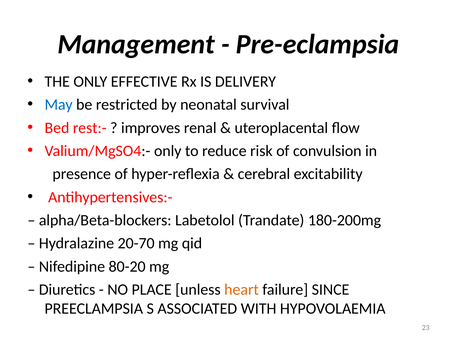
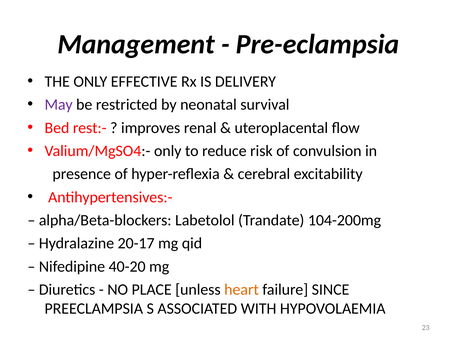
May colour: blue -> purple (59, 105)
180-200mg: 180-200mg -> 104-200mg (345, 220)
20-70: 20-70 -> 20-17 (136, 243)
80-20: 80-20 -> 40-20 (127, 266)
